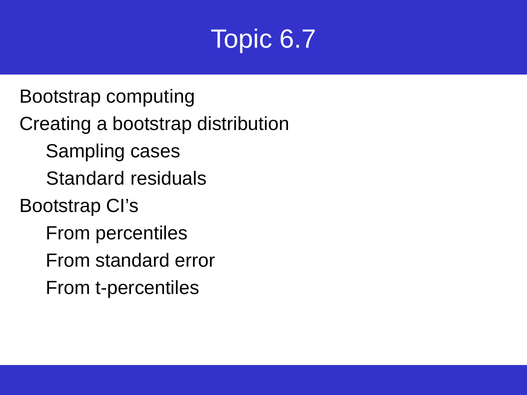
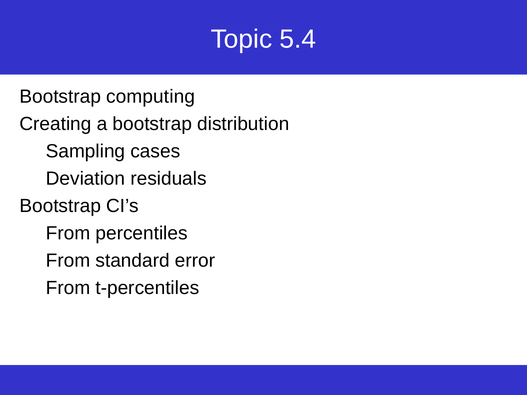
6.7: 6.7 -> 5.4 (298, 39)
Standard: Standard -> Deviation (86, 179)
